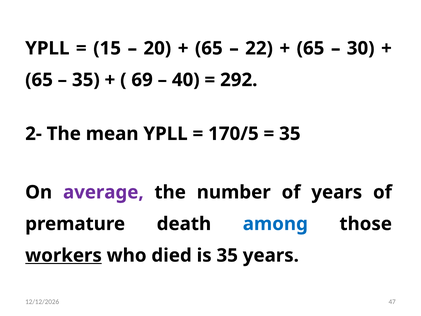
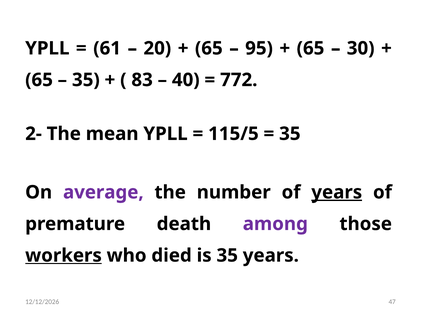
15: 15 -> 61 (107, 48)
22: 22 -> 95 (259, 48)
69: 69 -> 83 (142, 80)
292: 292 -> 772 (239, 80)
170/5: 170/5 -> 115/5 (233, 134)
years underline: none -> present (337, 192)
among colour: blue -> purple (275, 224)
